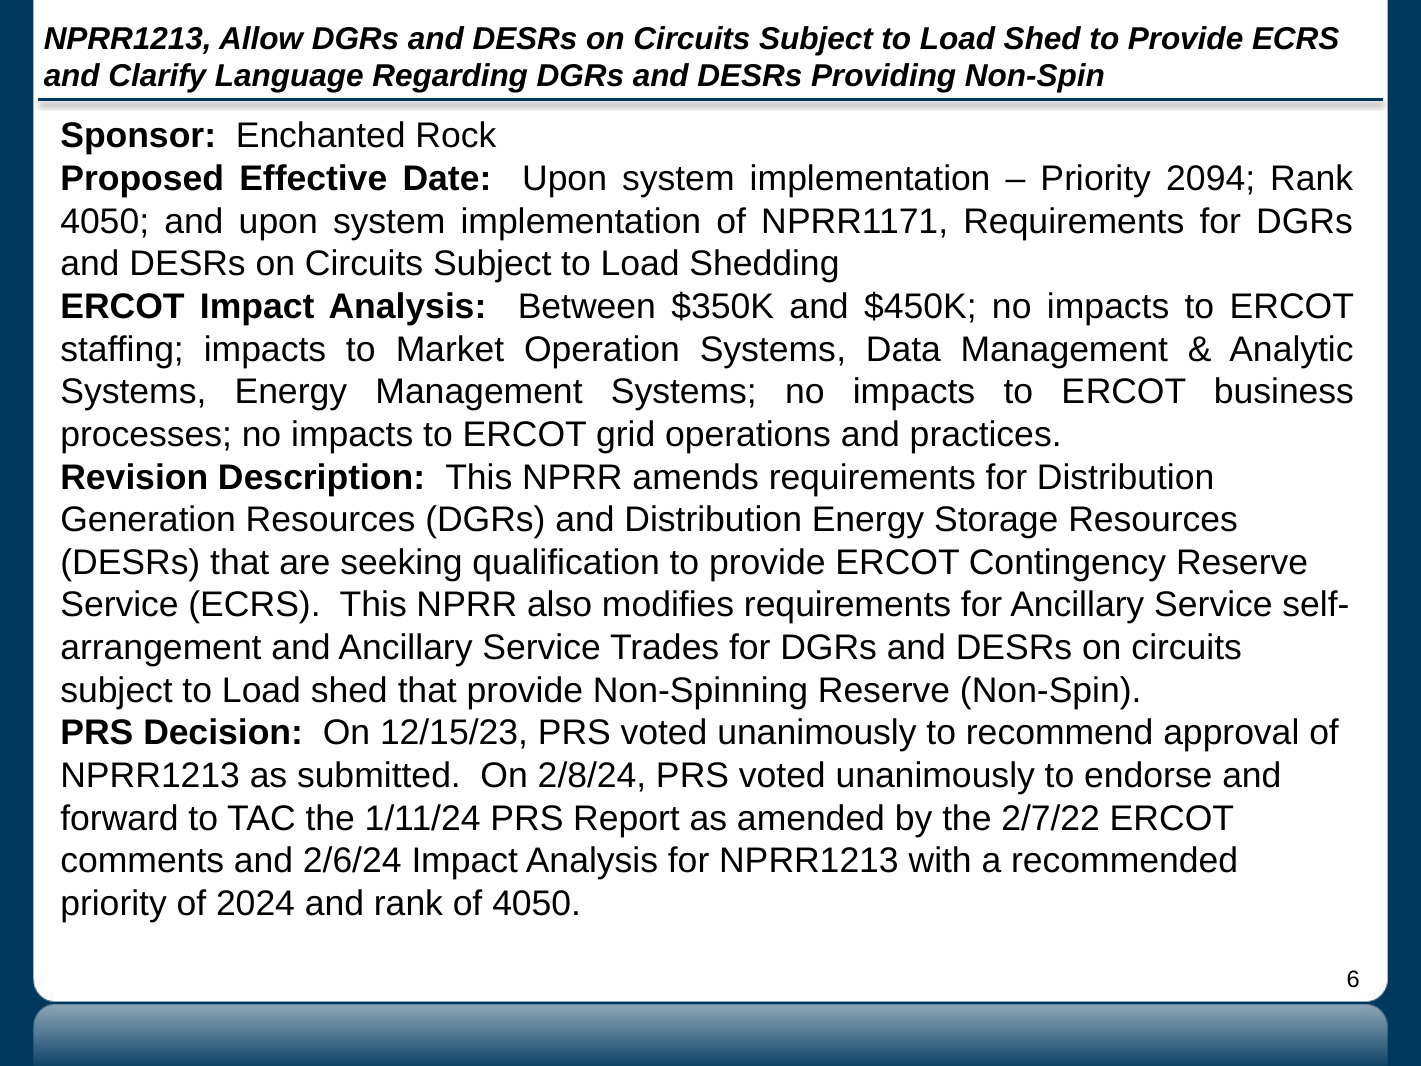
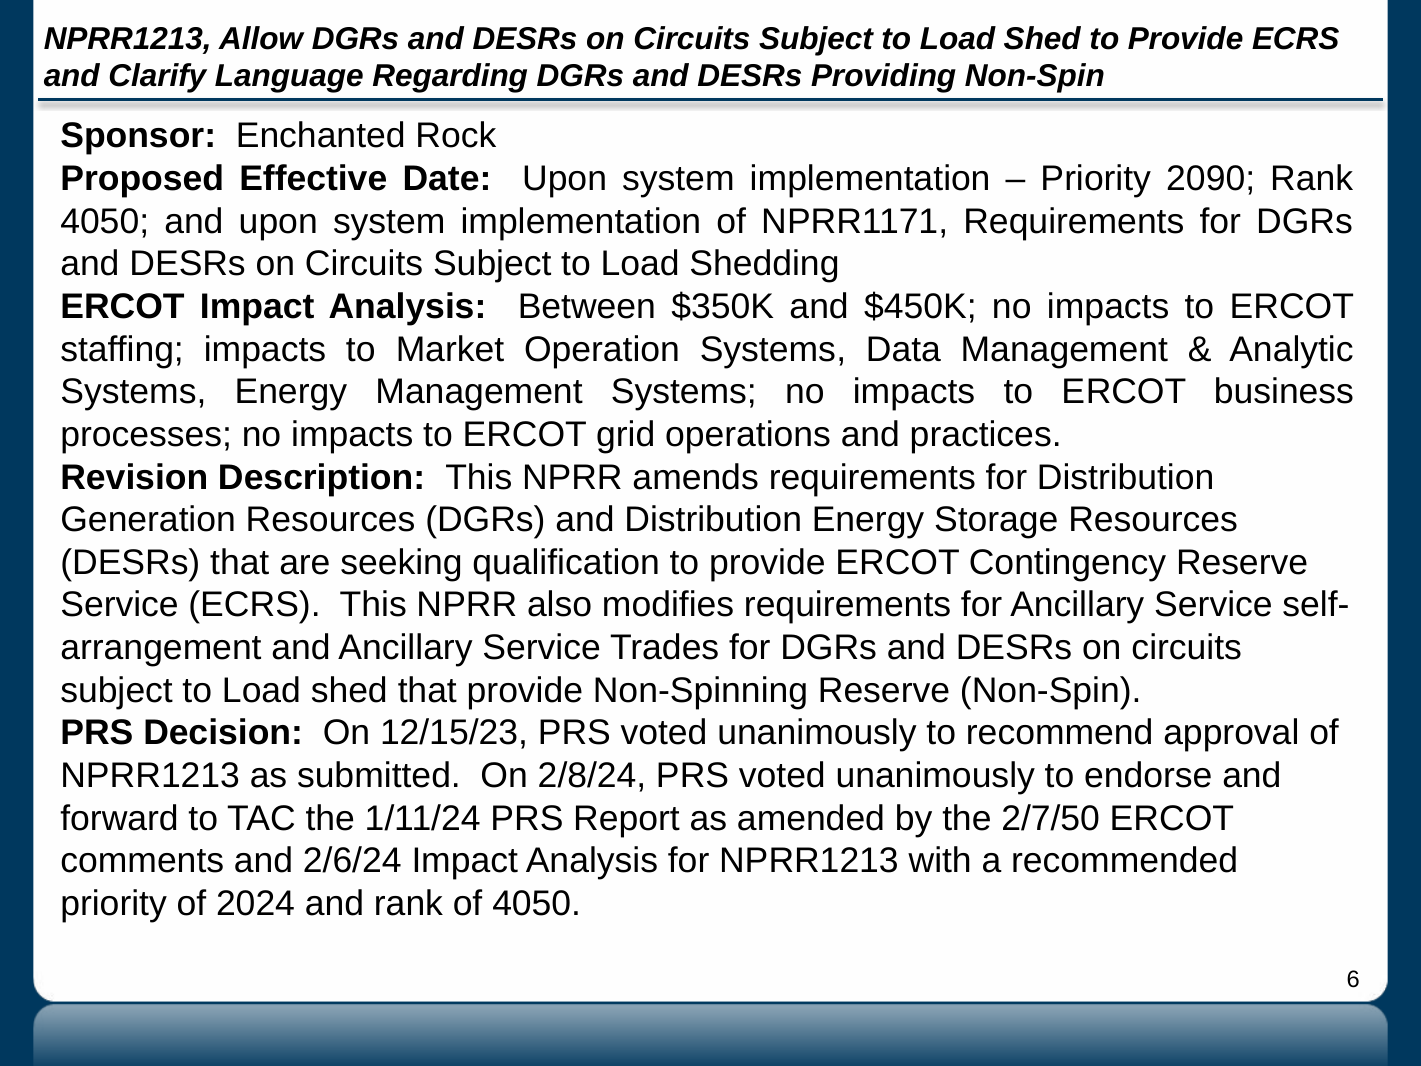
2094: 2094 -> 2090 (1211, 179)
2/7/22: 2/7/22 -> 2/7/50 (1051, 818)
